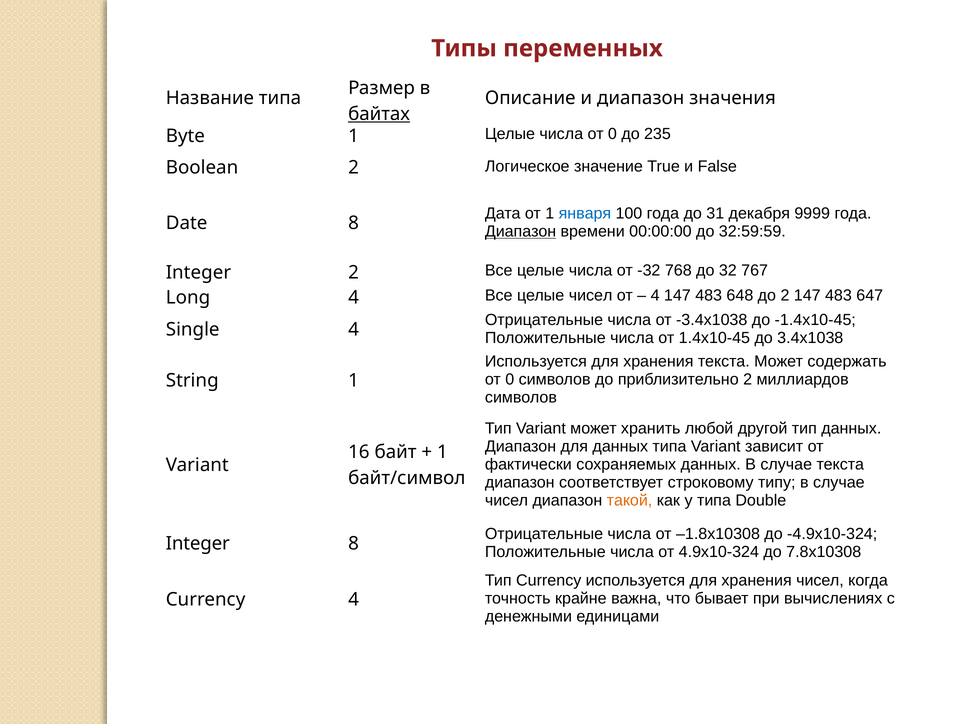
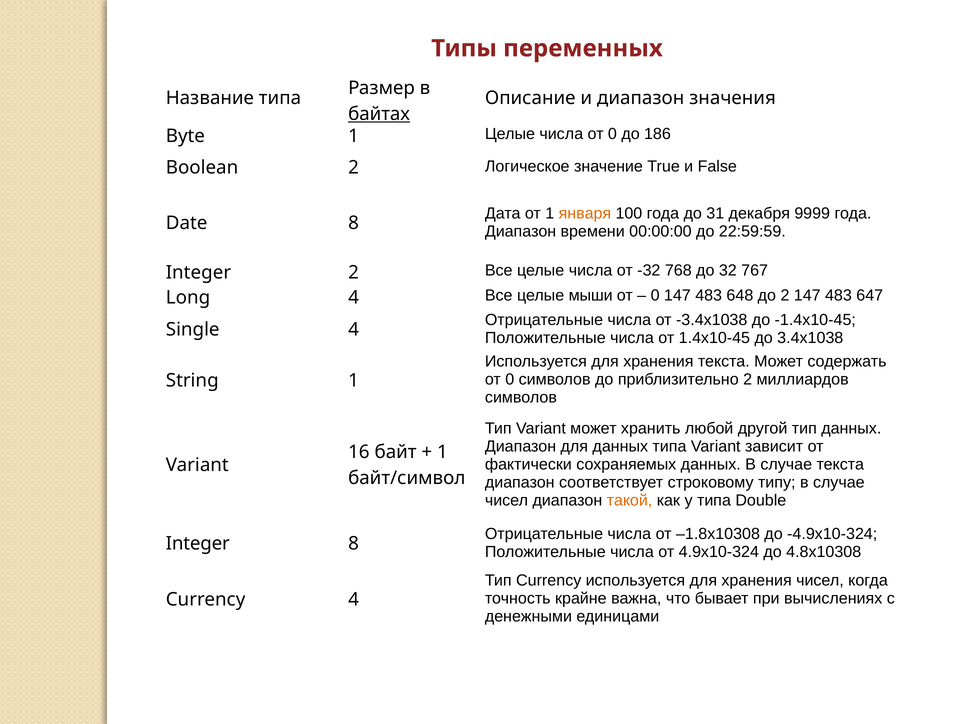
235: 235 -> 186 (657, 134)
января colour: blue -> orange (585, 213)
Диапазон underline: present -> none (521, 231)
32:59:59: 32:59:59 -> 22:59:59 (752, 231)
целые чисел: чисел -> мыши (591, 295)
4: 4 -> 0 (655, 295)
7.8х10308: 7.8х10308 -> 4.8х10308 (824, 552)
